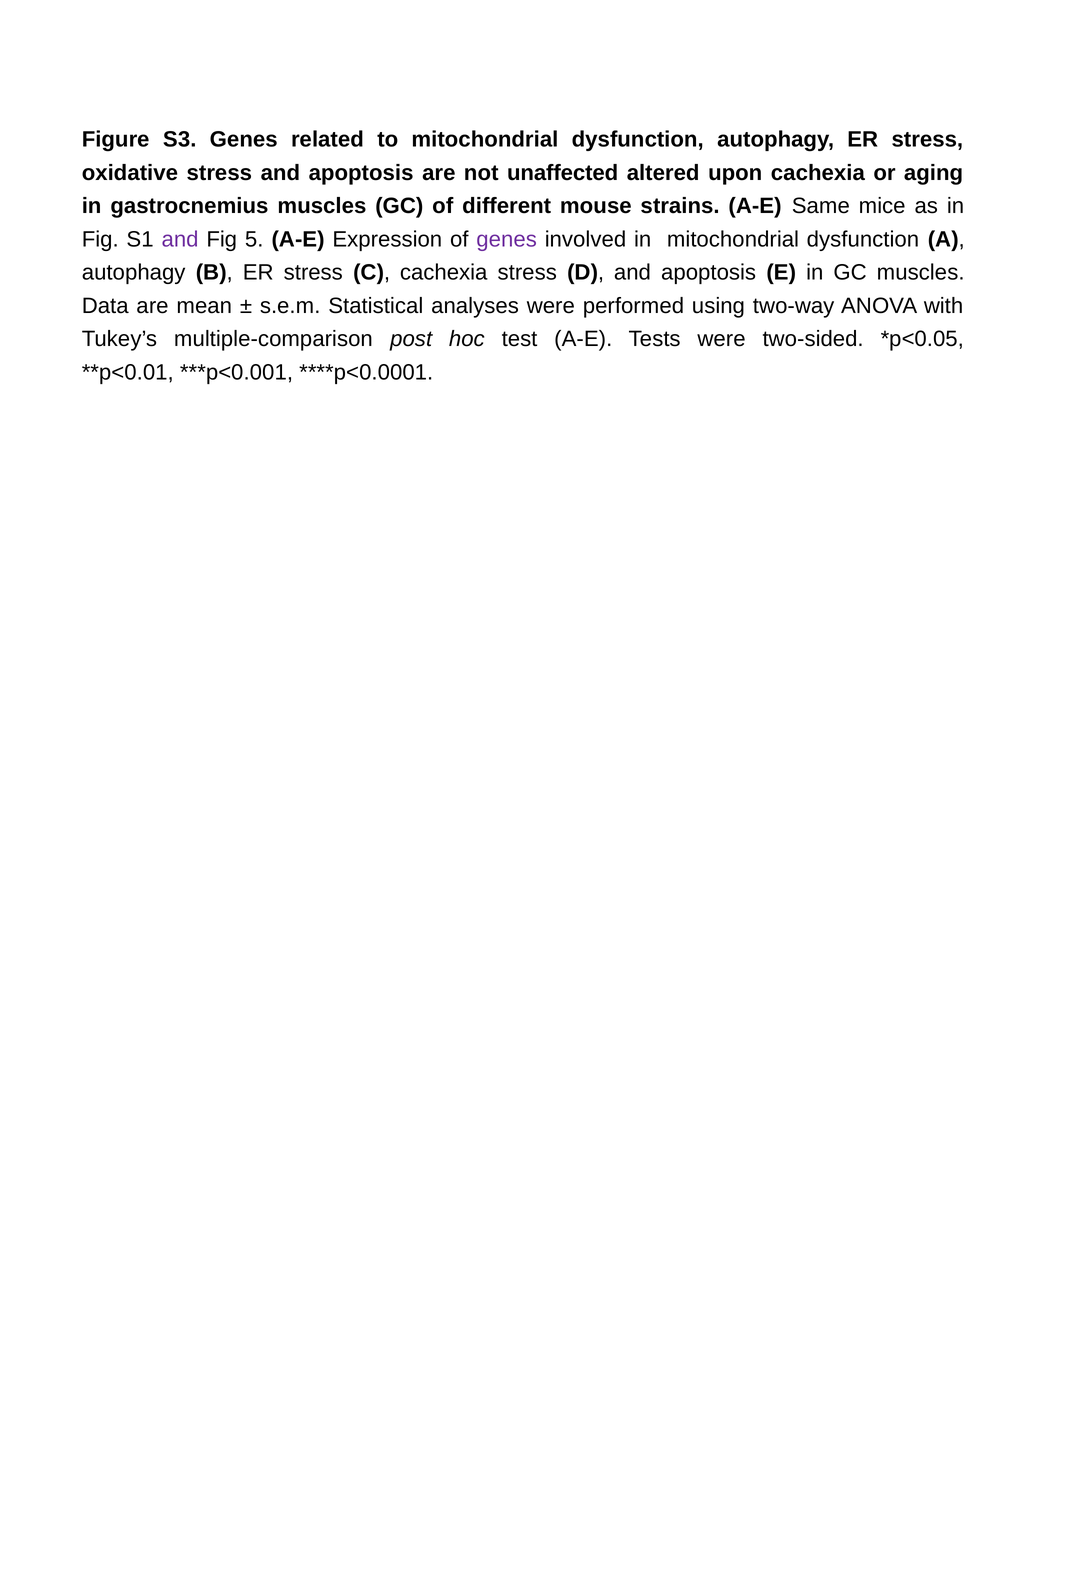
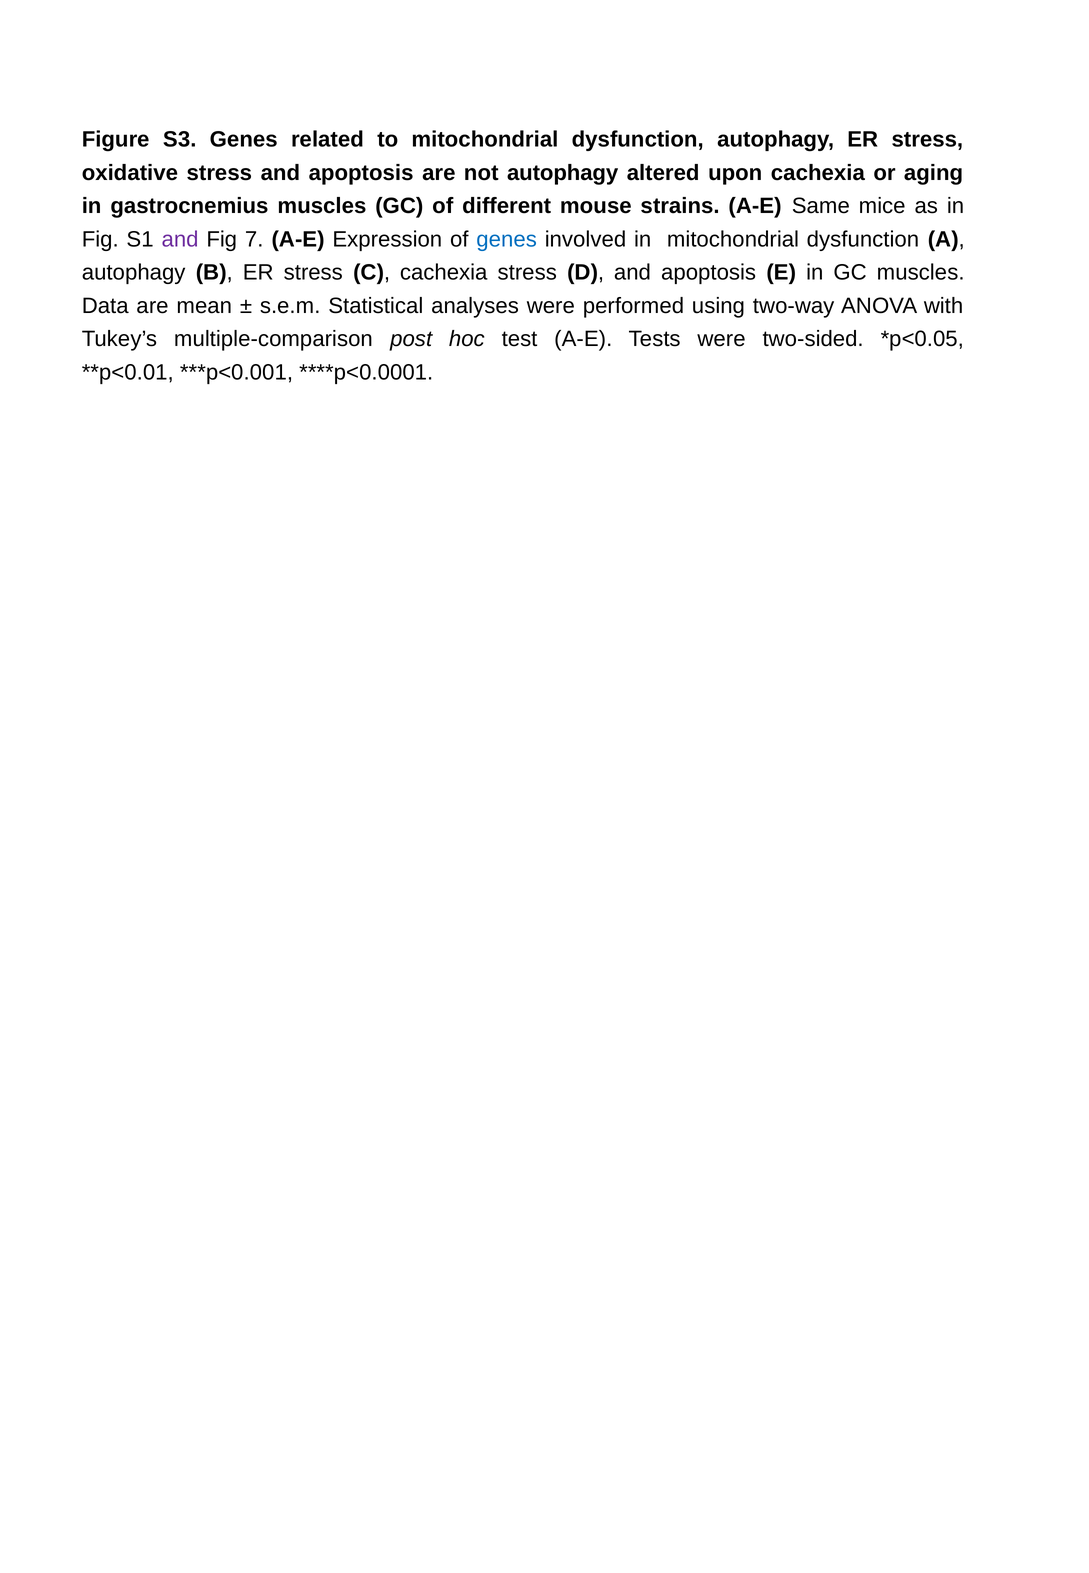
not unaffected: unaffected -> autophagy (563, 173)
5: 5 -> 7 (254, 239)
genes colour: purple -> blue (507, 239)
